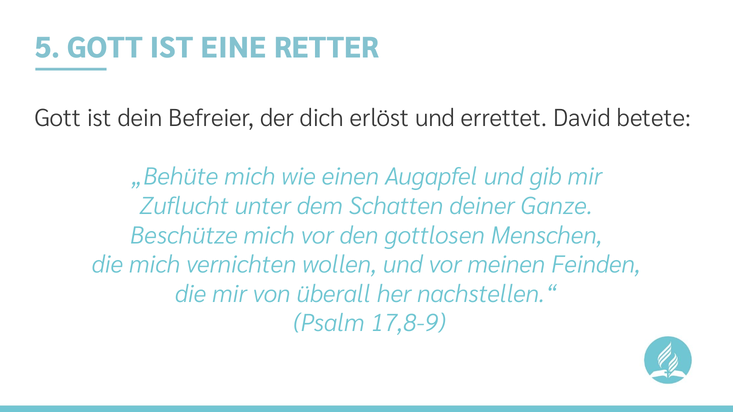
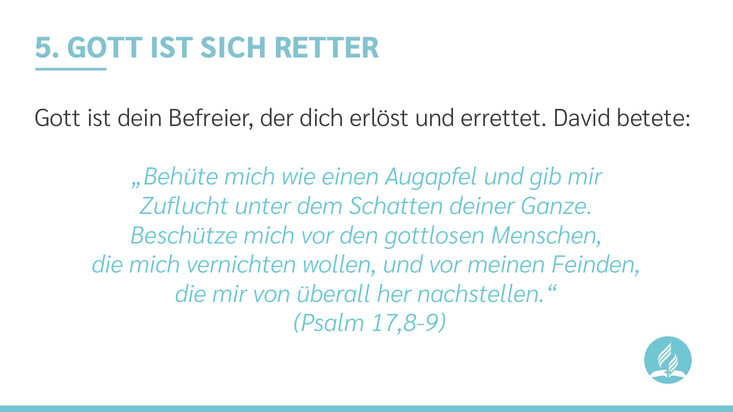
EINE: EINE -> SICH (234, 48)
